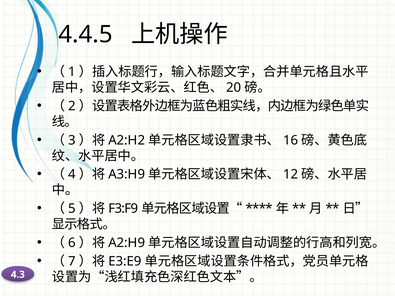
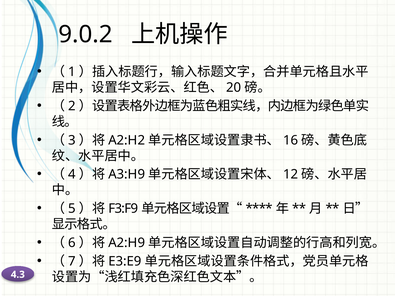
4.4.5: 4.4.5 -> 9.0.2 (86, 35)
